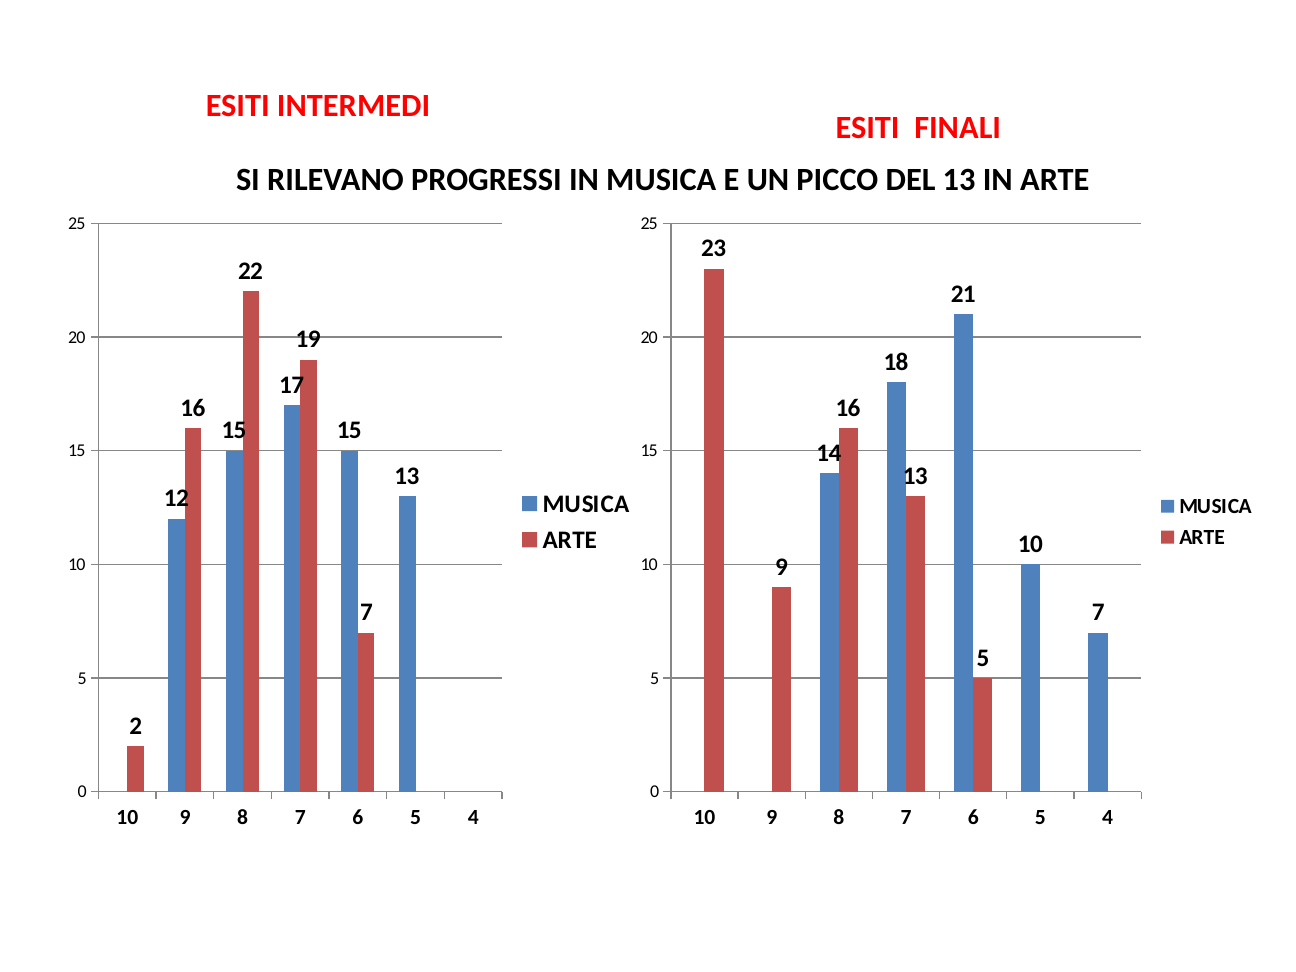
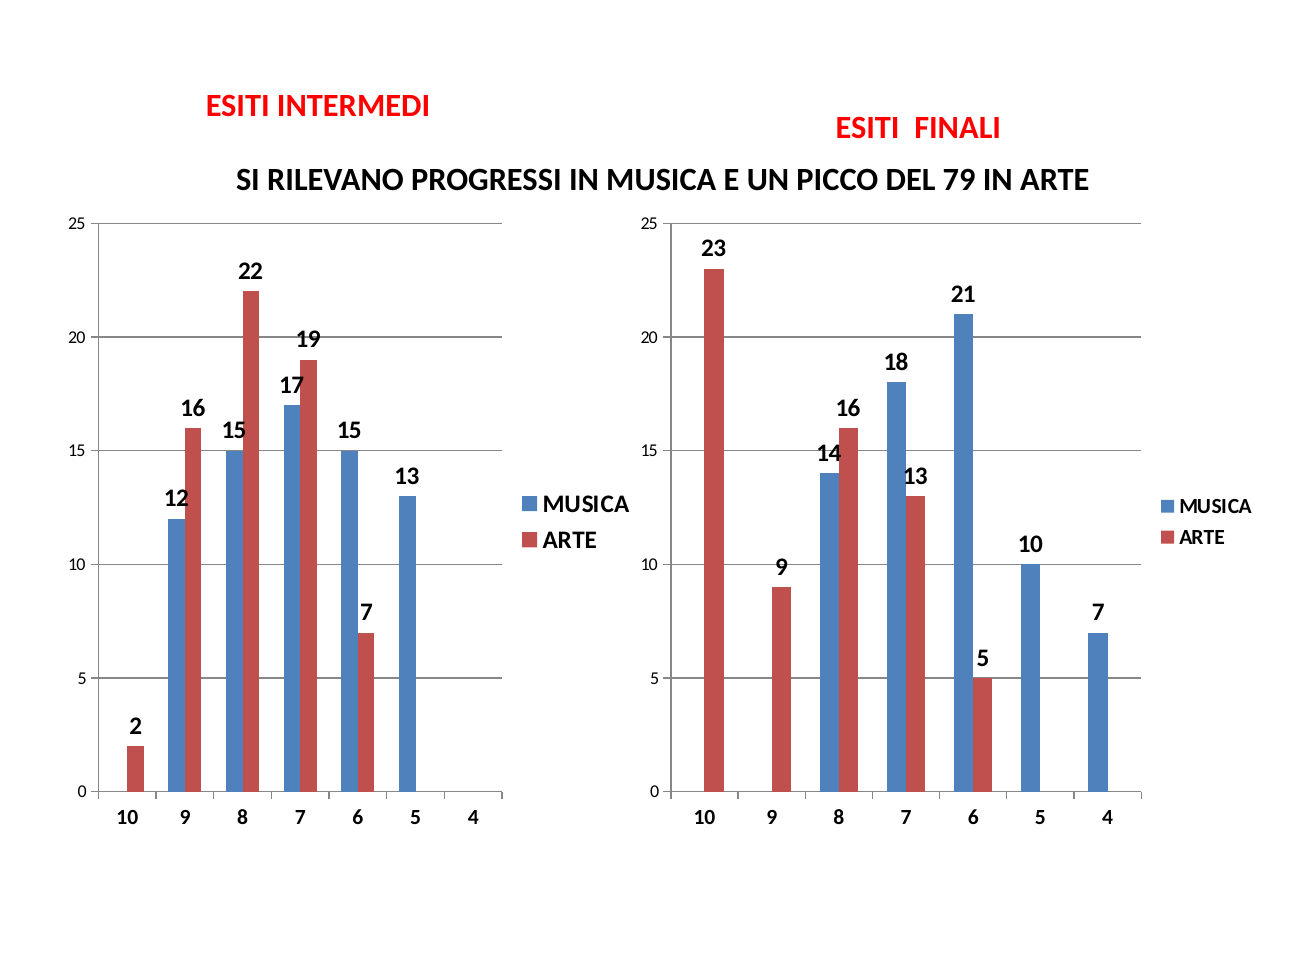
DEL 13: 13 -> 79 (959, 180)
